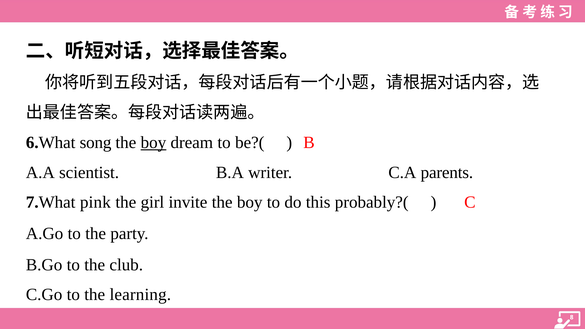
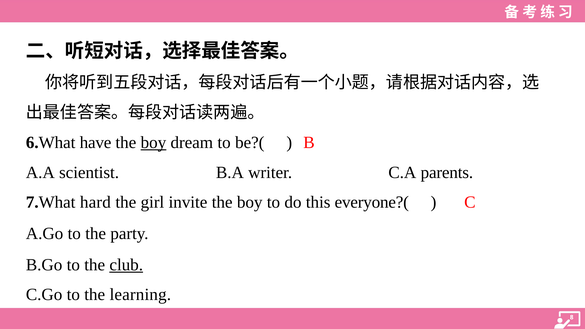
song: song -> have (96, 143)
pink: pink -> hard (95, 202)
probably?(: probably?( -> everyone?( (372, 202)
club underline: none -> present (126, 265)
